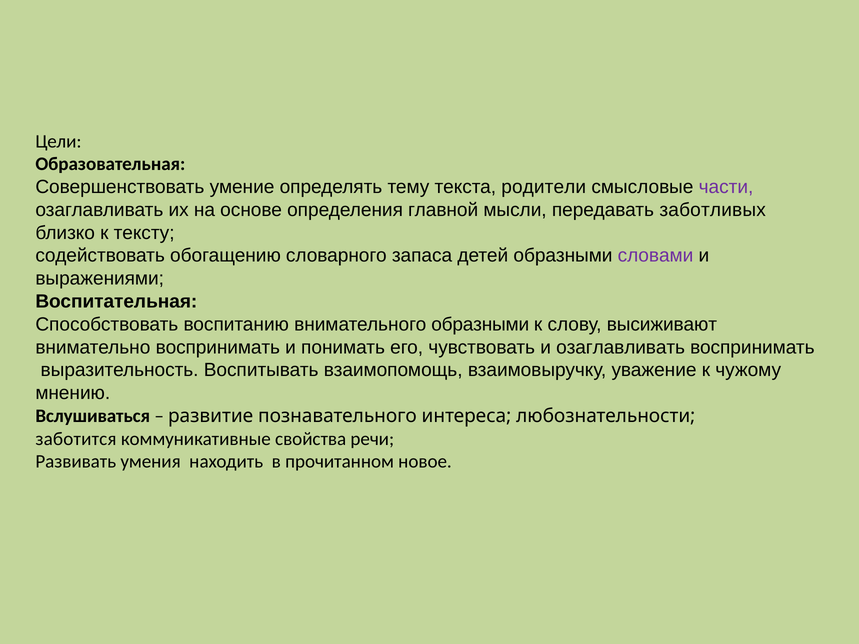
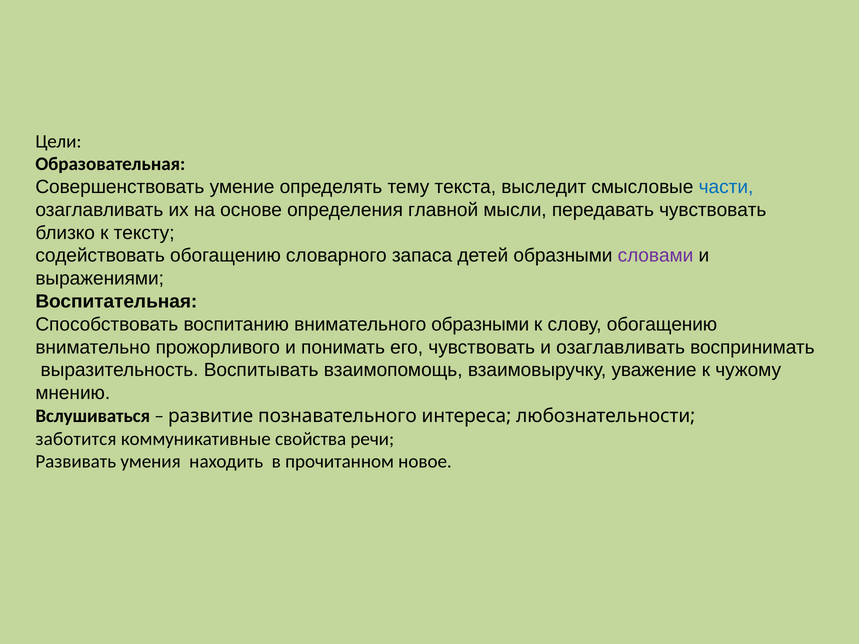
родители: родители -> выследит (544, 187)
части colour: purple -> blue (726, 187)
передавать заботливых: заботливых -> чувствовать (713, 210)
слову высиживают: высиживают -> обогащению (662, 324)
внимательно воспринимать: воспринимать -> прожорливого (218, 347)
